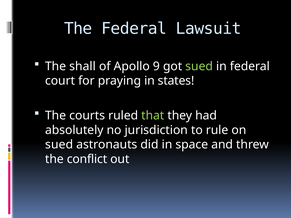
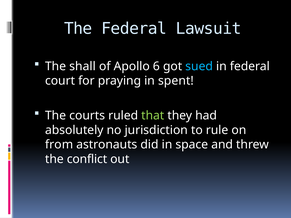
9: 9 -> 6 (156, 66)
sued colour: light green -> light blue (199, 66)
states: states -> spent (176, 81)
sued: sued -> from (59, 145)
